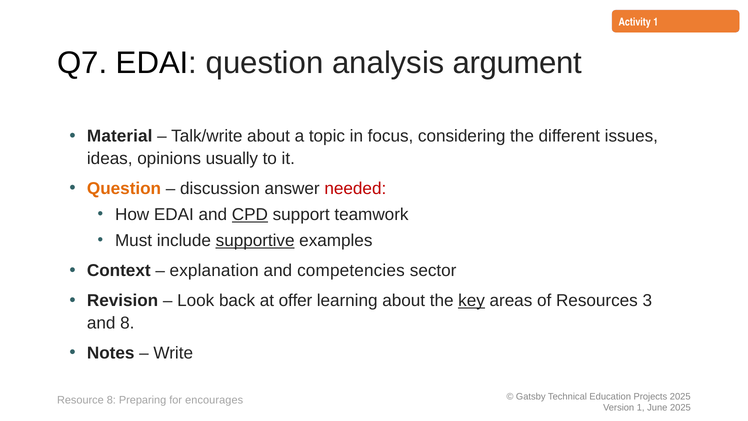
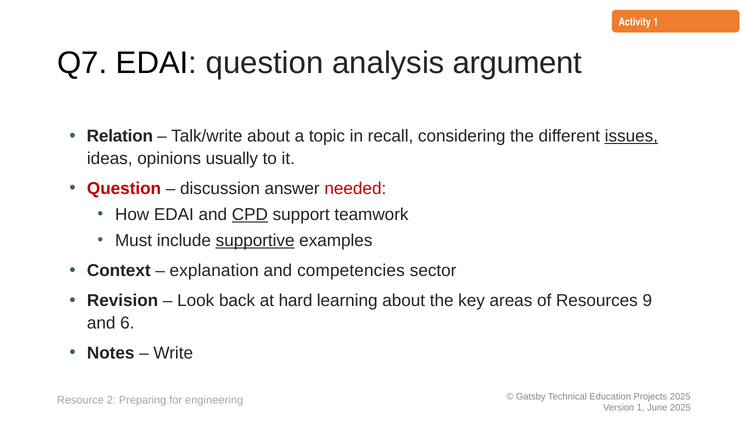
Material: Material -> Relation (120, 136)
focus: focus -> recall (391, 136)
issues underline: none -> present (631, 136)
Question colour: orange -> red (124, 188)
offer: offer -> hard (296, 301)
key underline: present -> none (472, 301)
3: 3 -> 9 (647, 301)
and 8: 8 -> 6 (127, 323)
Resource 8: 8 -> 2 (111, 400)
encourages: encourages -> engineering (214, 400)
